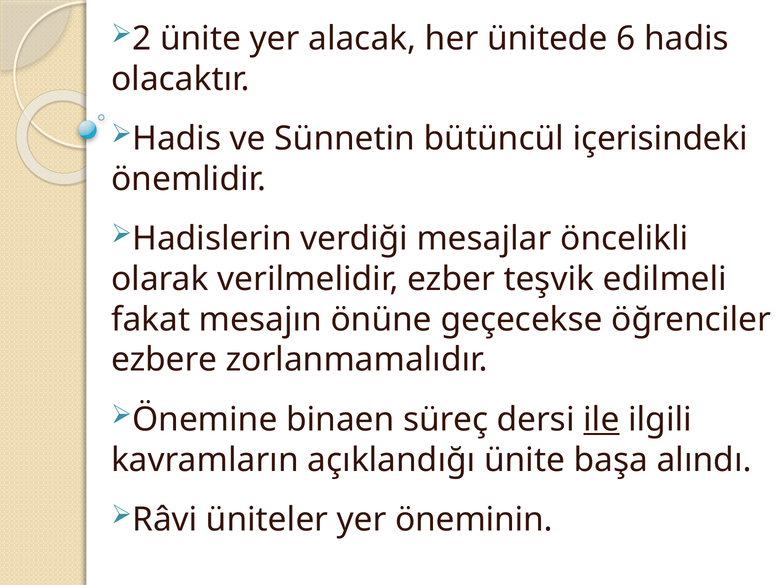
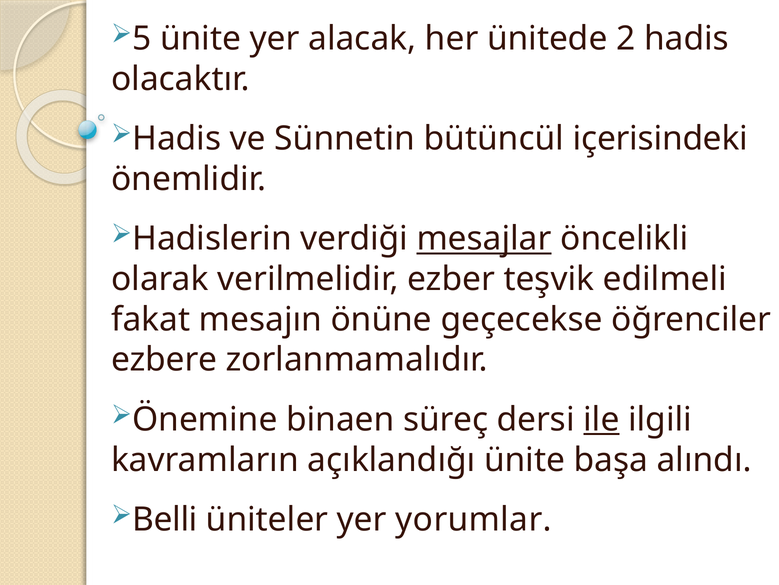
2: 2 -> 5 (142, 39)
6: 6 -> 2 (626, 39)
mesajlar underline: none -> present (484, 239)
Râvi: Râvi -> Belli (165, 519)
öneminin: öneminin -> yorumlar (474, 519)
